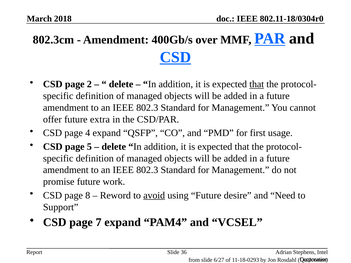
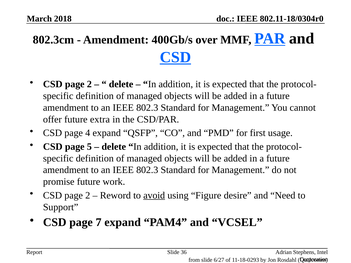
that underline: present -> none (257, 84)
8: 8 -> 2 (88, 196)
using Future: Future -> Figure (206, 196)
